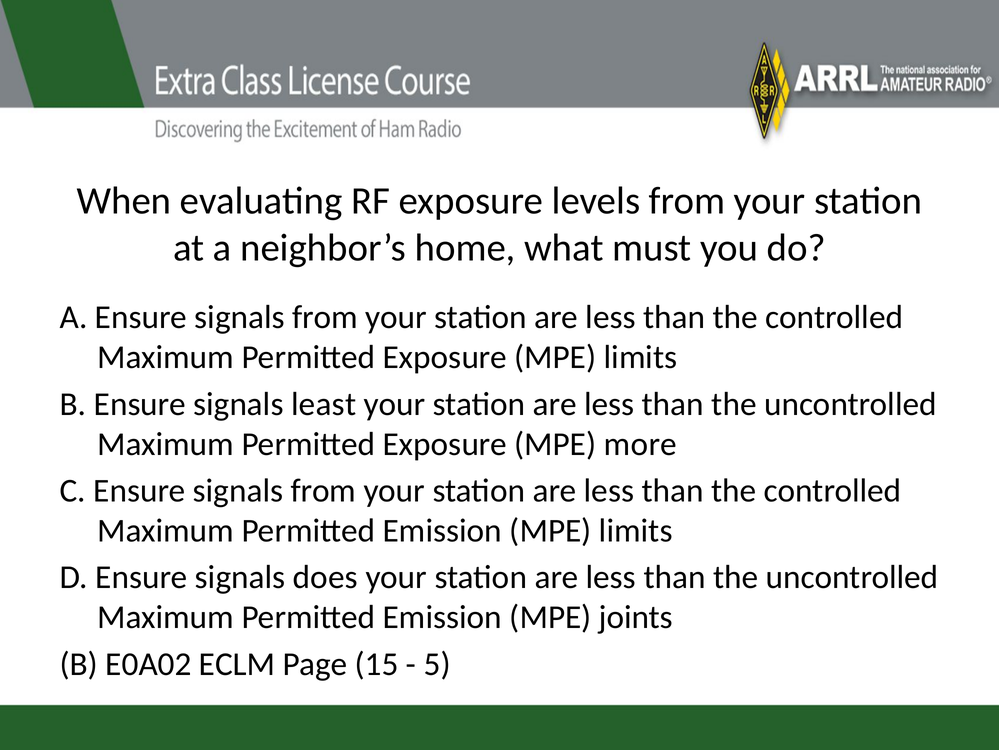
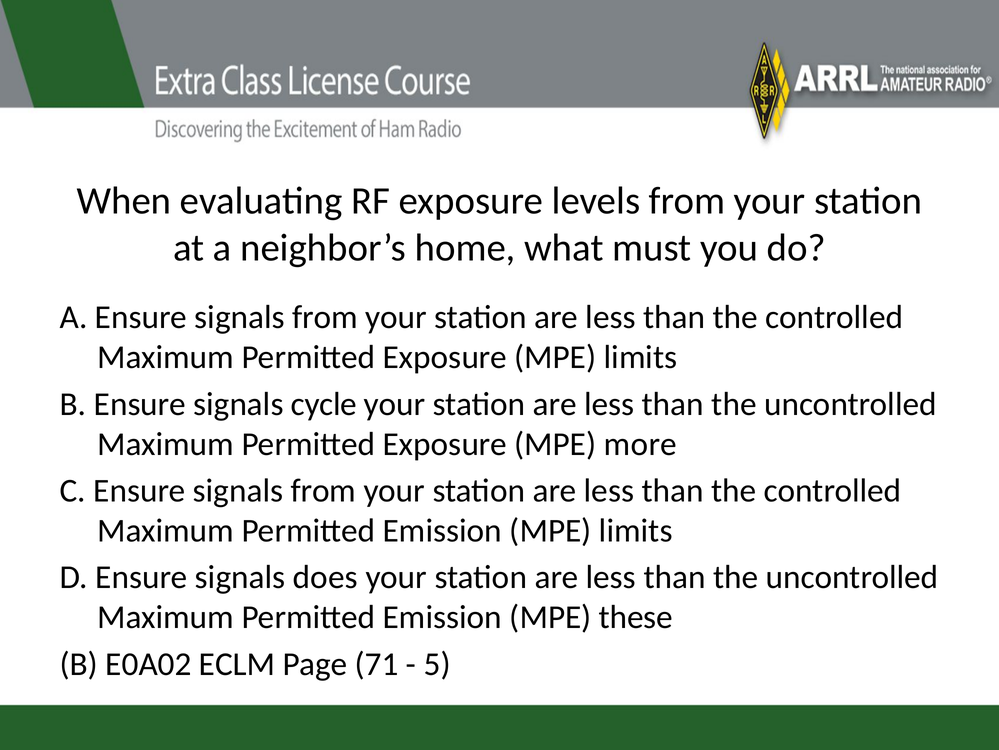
least: least -> cycle (324, 404)
joints: joints -> these (636, 617)
15: 15 -> 71 (377, 663)
